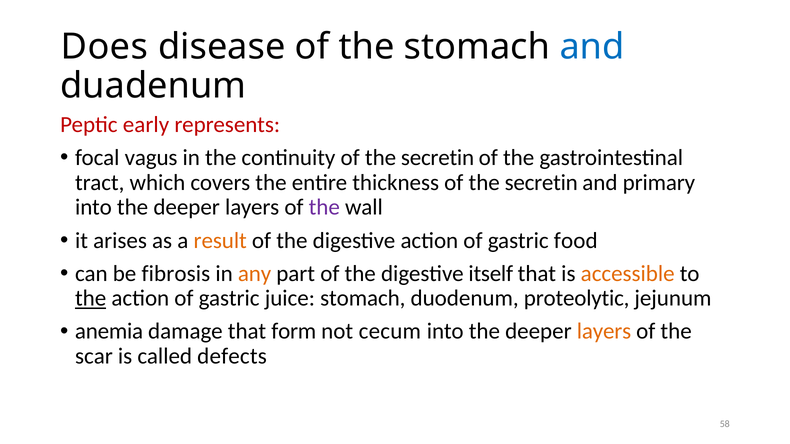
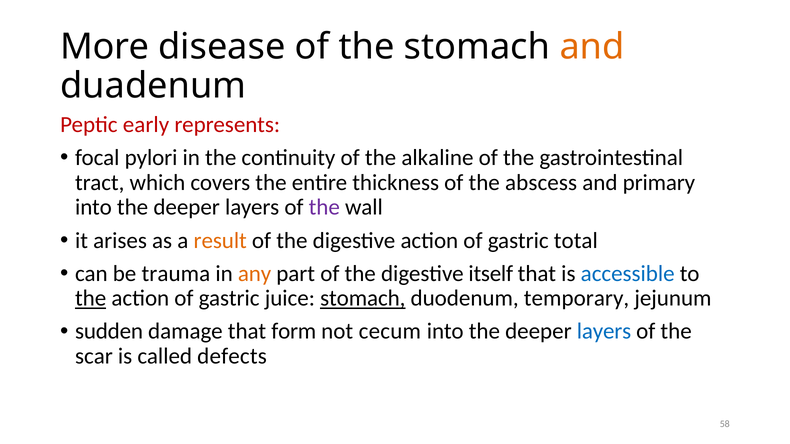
Does: Does -> More (105, 47)
and colour: blue -> orange (592, 47)
vagus: vagus -> pylori (151, 158)
continuity of the secretin: secretin -> alkaline (437, 158)
thickness of the secretin: secretin -> abscess (541, 183)
food: food -> total (576, 241)
fibrosis: fibrosis -> trauma (176, 274)
accessible colour: orange -> blue (628, 274)
stomach underline: none -> present (363, 299)
proteolytic: proteolytic -> temporary (577, 299)
anemia: anemia -> sudden (109, 332)
layers colour: orange -> blue (604, 332)
